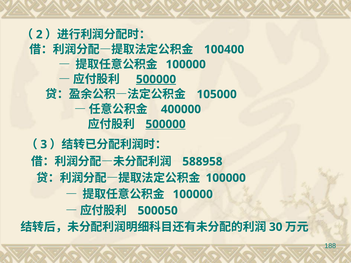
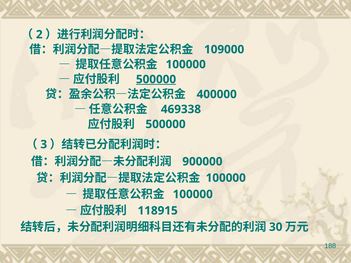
100400: 100400 -> 109000 (224, 50)
105000: 105000 -> 400000 (217, 94)
400000: 400000 -> 469338 (181, 109)
500000 underline: present -> none (166, 124)
588958: 588958 -> 900000 (202, 162)
500050: 500050 -> 118915 (158, 211)
